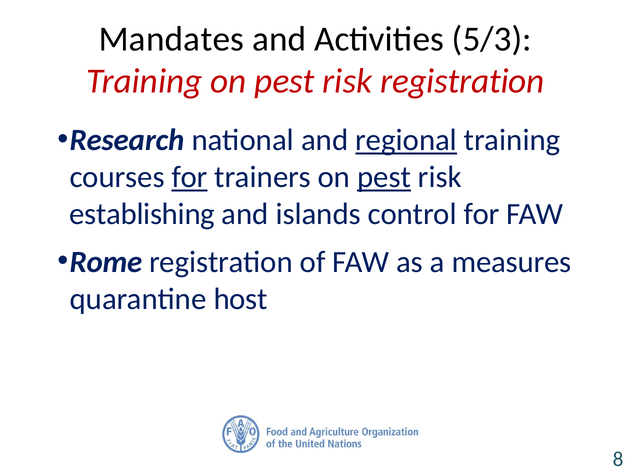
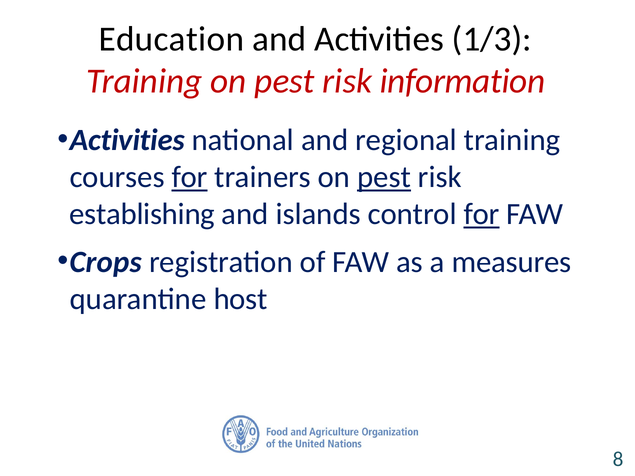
Mandates: Mandates -> Education (171, 39)
5/3: 5/3 -> 1/3 (492, 39)
risk registration: registration -> information (462, 81)
Research: Research -> Activities (127, 140)
regional underline: present -> none (406, 140)
for underline: none -> present (482, 214)
Rome: Rome -> Crops (106, 262)
